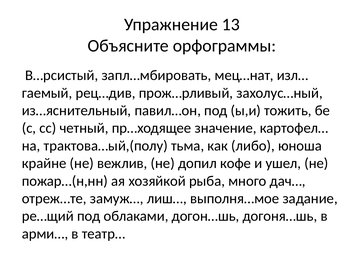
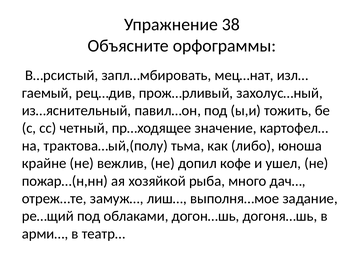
13: 13 -> 38 (231, 25)
